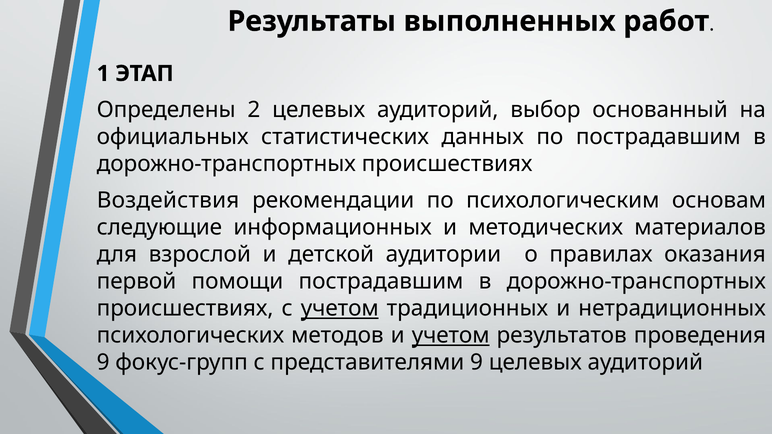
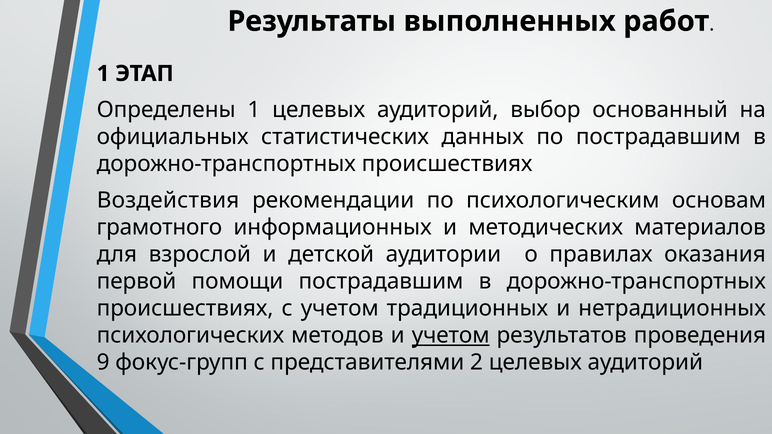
Определены 2: 2 -> 1 (254, 110)
следующие: следующие -> грамотного (159, 227)
учетом underline: present -> none (340, 309)
представителями 9: 9 -> 2 (477, 363)
